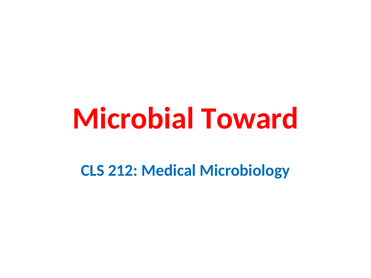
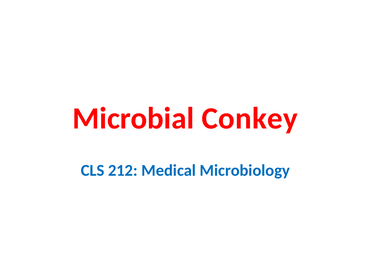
Toward: Toward -> Conkey (250, 118)
